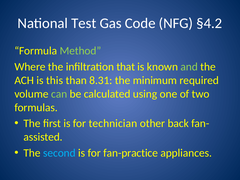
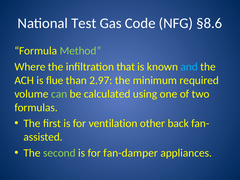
§4.2: §4.2 -> §8.6 (209, 23)
and colour: light green -> light blue (189, 67)
this: this -> flue (55, 80)
8.31: 8.31 -> 2.97 (101, 80)
technician: technician -> ventilation (113, 123)
second colour: light blue -> light green (59, 153)
fan-practice: fan-practice -> fan-damper (131, 153)
